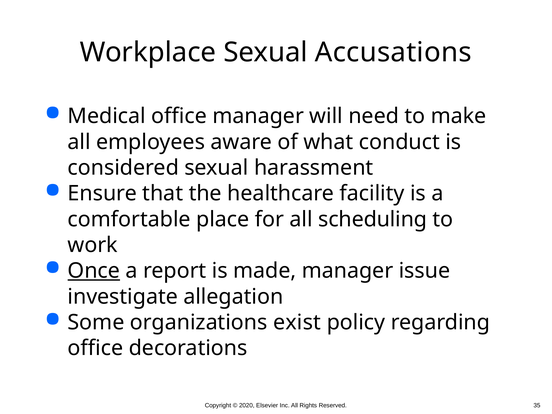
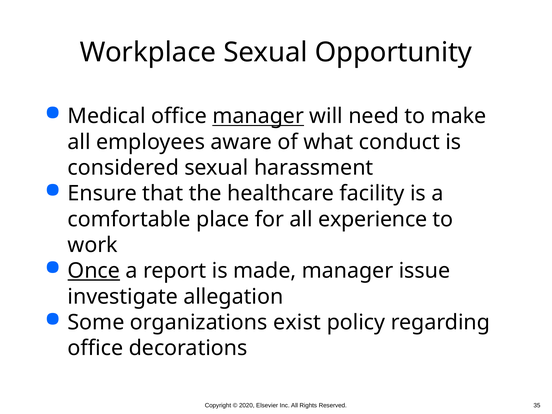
Accusations: Accusations -> Opportunity (393, 53)
manager underline: none -> present (258, 116)
scheduling: scheduling -> experience (373, 219)
